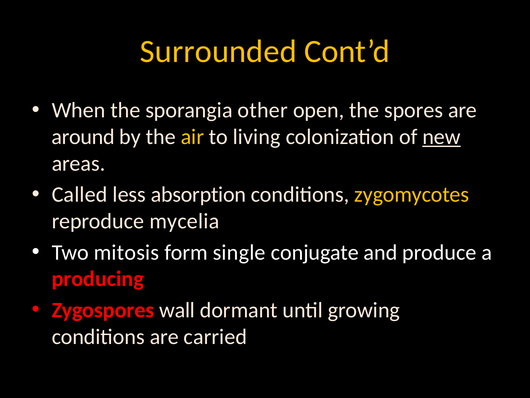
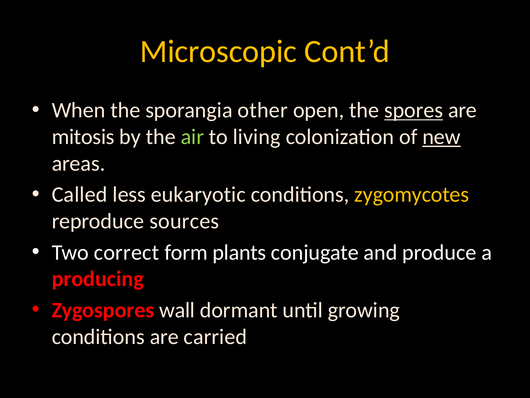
Surrounded: Surrounded -> Microscopic (218, 51)
spores underline: none -> present (414, 110)
around: around -> mitosis (83, 137)
air colour: yellow -> light green (192, 137)
absorption: absorption -> eukaryotic (198, 194)
mycelia: mycelia -> sources (184, 221)
mitosis: mitosis -> correct (126, 252)
single: single -> plants (239, 252)
